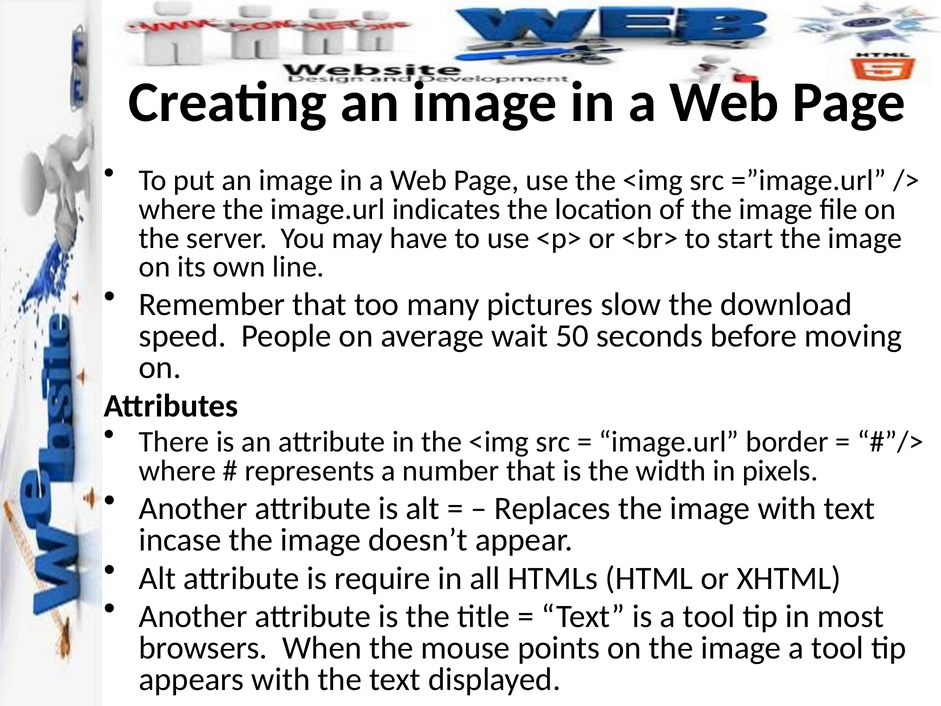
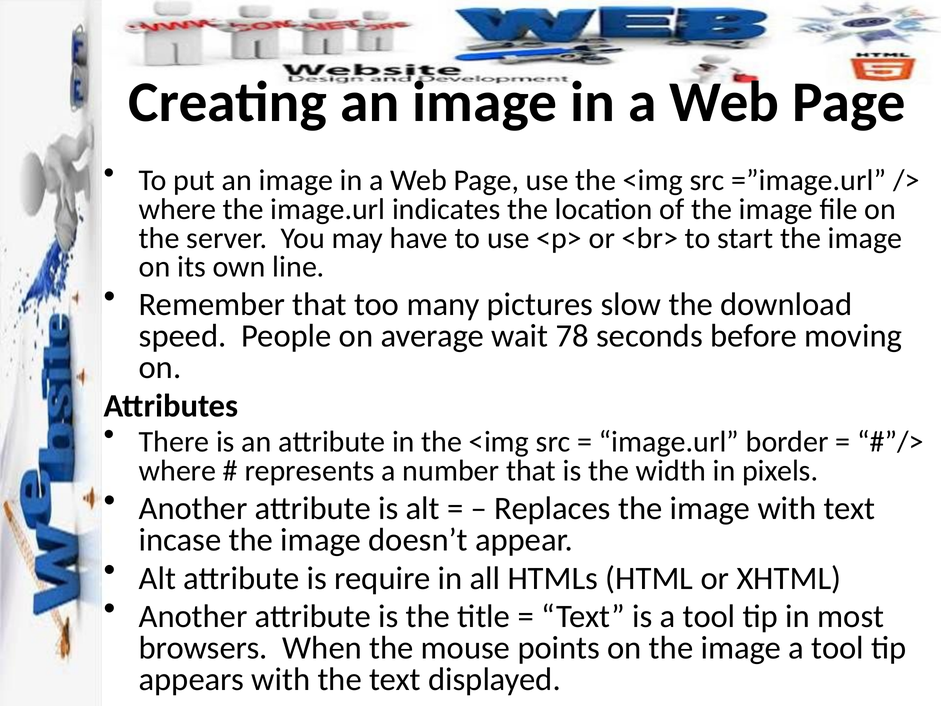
50: 50 -> 78 (572, 336)
